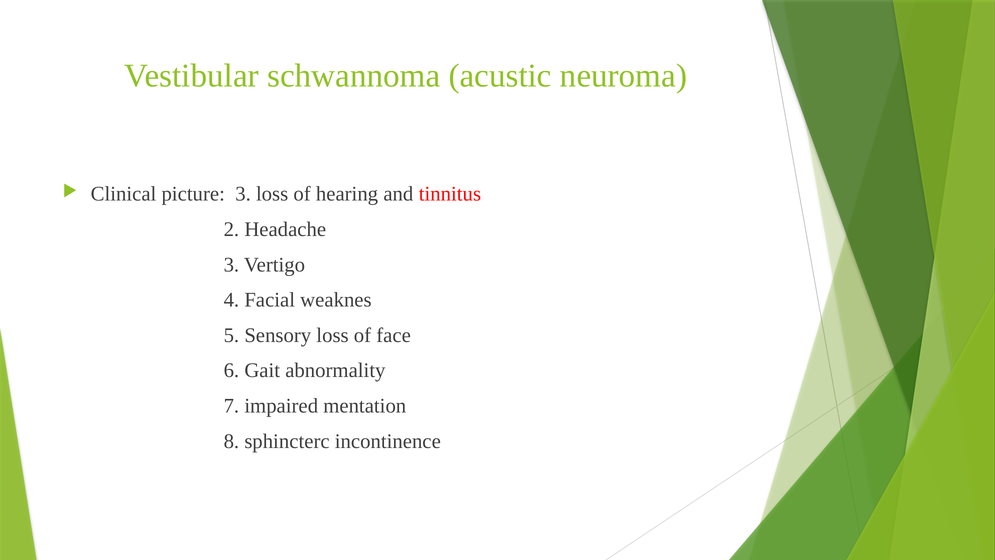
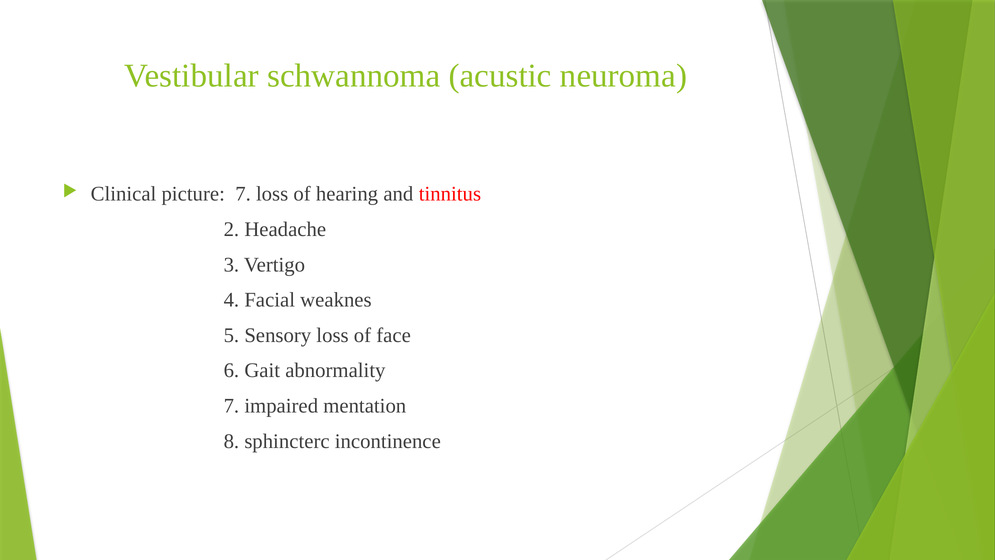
picture 3: 3 -> 7 (243, 194)
